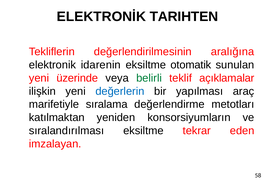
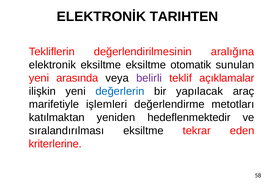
elektronik idarenin: idarenin -> eksiltme (101, 65)
üzerinde: üzerinde -> arasında (77, 78)
belirli colour: green -> purple (149, 78)
yapılması: yapılması -> yapılacak (200, 91)
sıralama: sıralama -> işlemleri (107, 105)
konsorsiyumların: konsorsiyumların -> hedeflenmektedir (189, 118)
imzalayan: imzalayan -> kriterlerine (55, 144)
